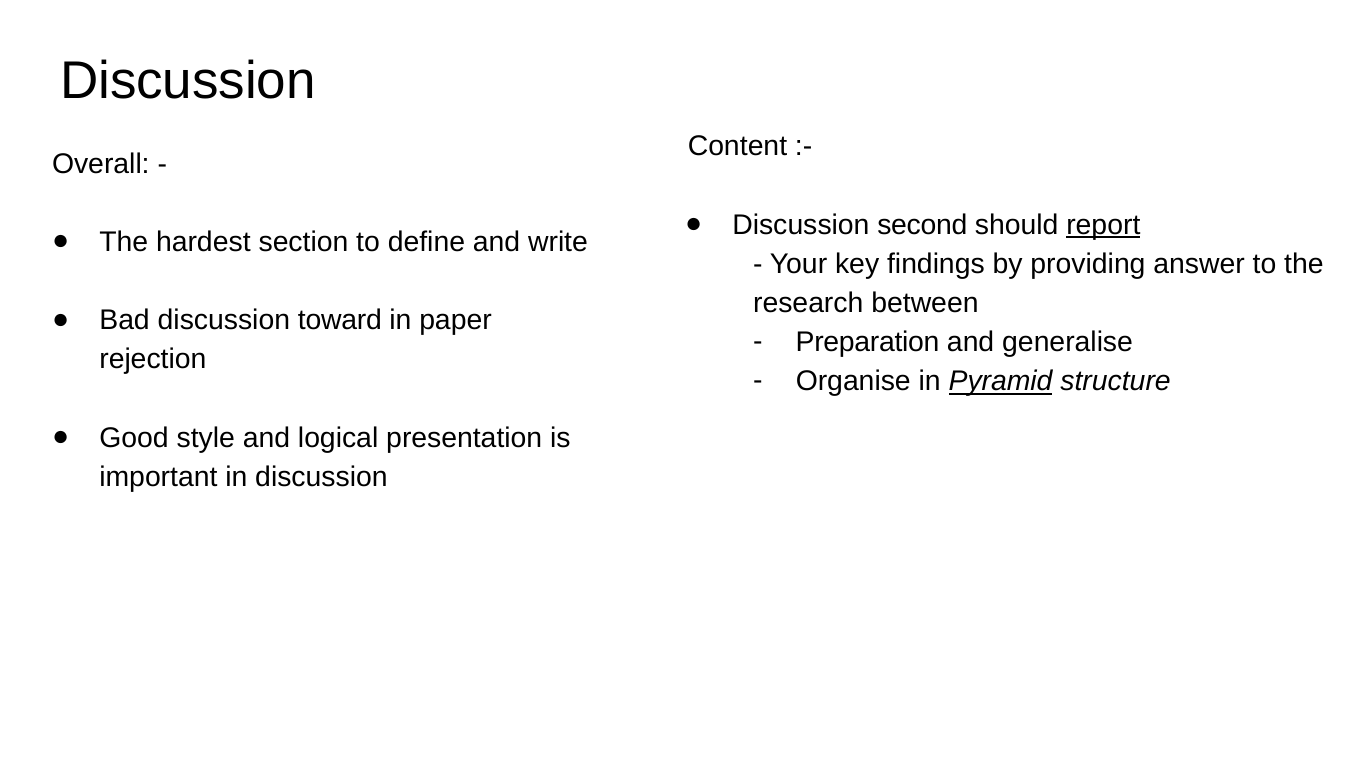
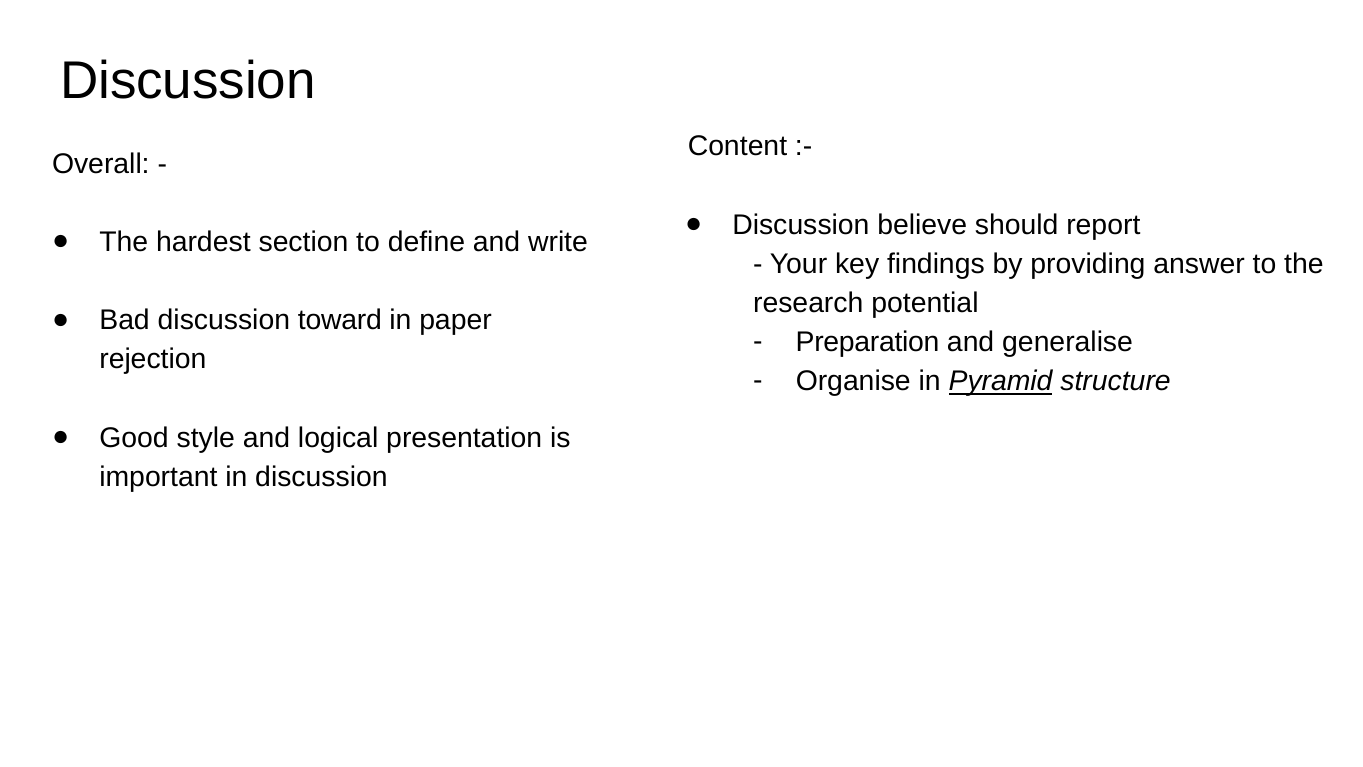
second: second -> believe (922, 225)
report underline: present -> none (1103, 225)
between: between -> potential (925, 303)
